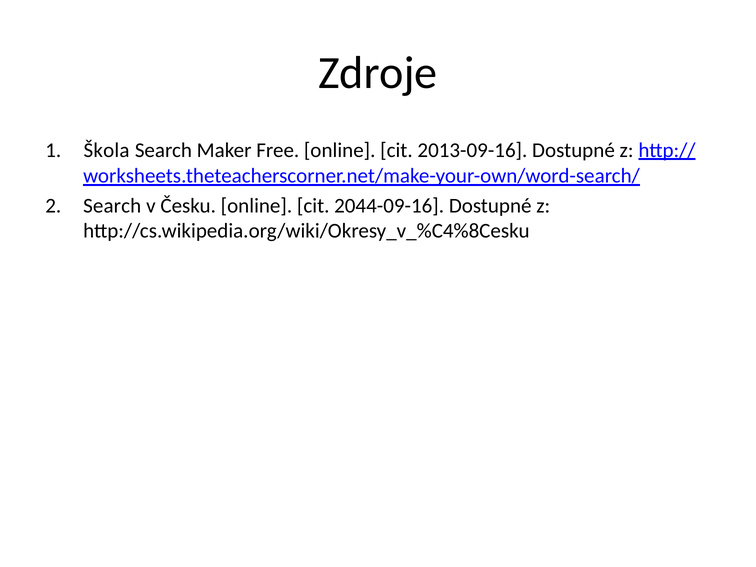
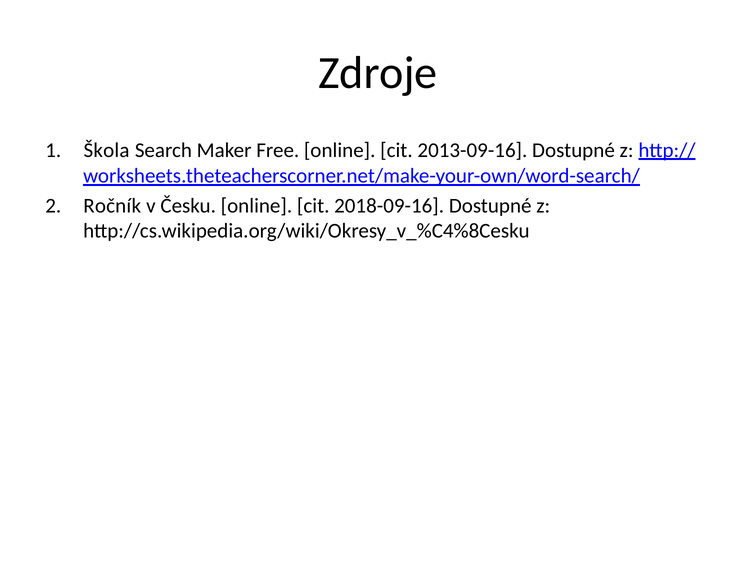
Search: Search -> Ročník (112, 206)
2044-09-16: 2044-09-16 -> 2018-09-16 (389, 206)
